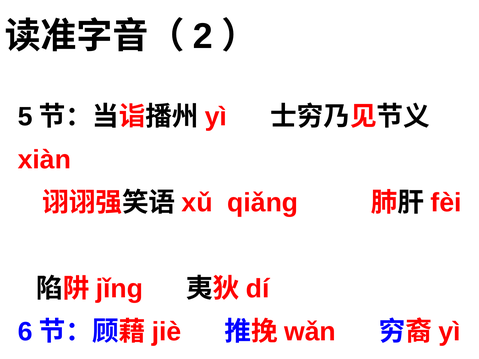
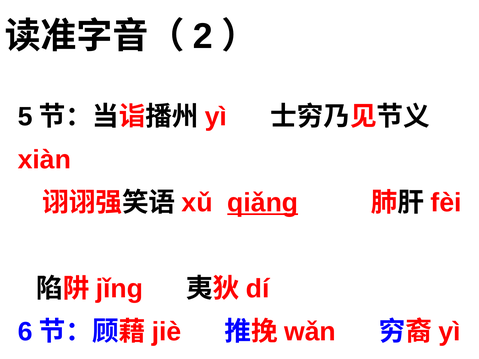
qiǎng underline: none -> present (263, 203)
